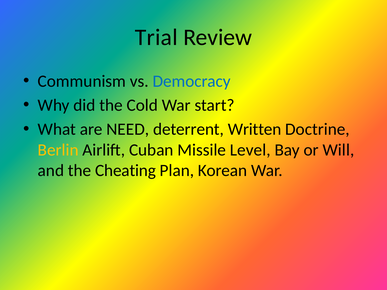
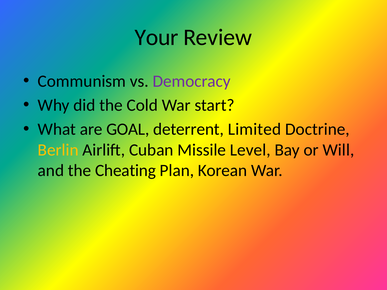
Trial: Trial -> Your (157, 37)
Democracy colour: blue -> purple (192, 81)
NEED: NEED -> GOAL (128, 129)
Written: Written -> Limited (254, 129)
